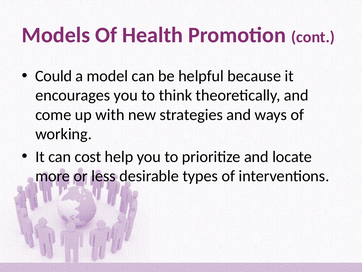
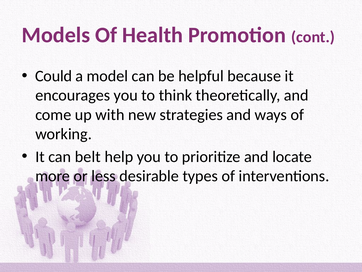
cost: cost -> belt (88, 156)
